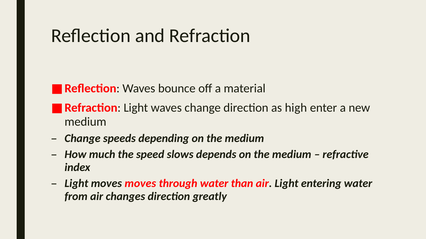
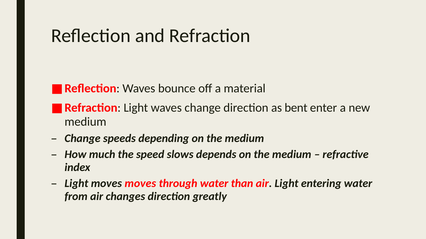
high: high -> bent (296, 108)
